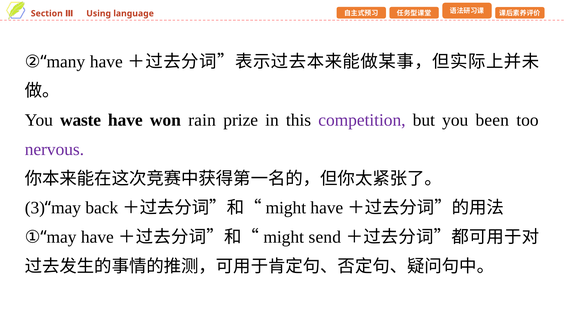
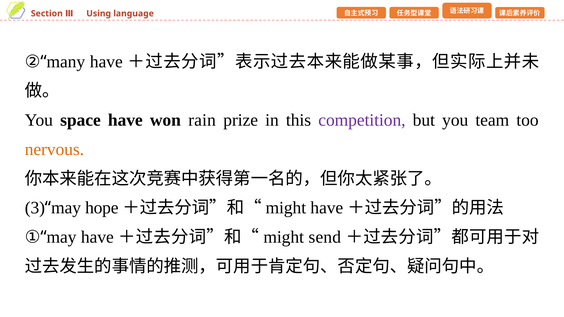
waste: waste -> space (80, 120)
been: been -> team (492, 120)
nervous colour: purple -> orange (54, 149)
back: back -> hope (102, 208)
